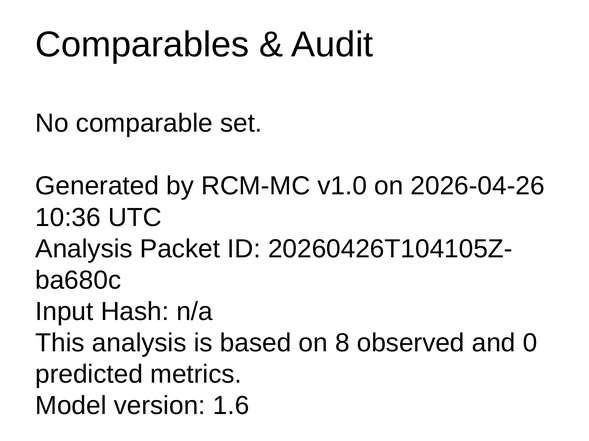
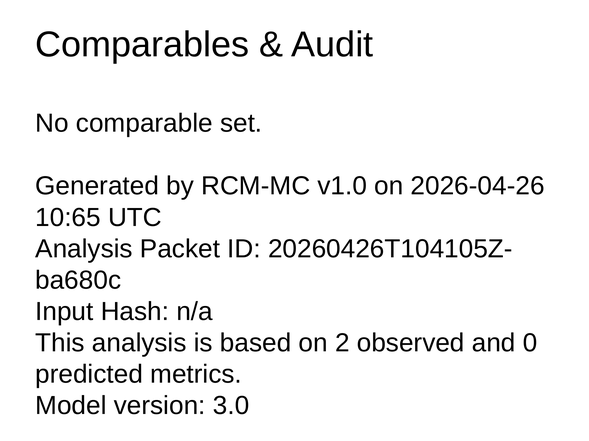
10:36: 10:36 -> 10:65 (68, 218)
8: 8 -> 2 (342, 343)
1.6: 1.6 -> 3.0 (231, 406)
